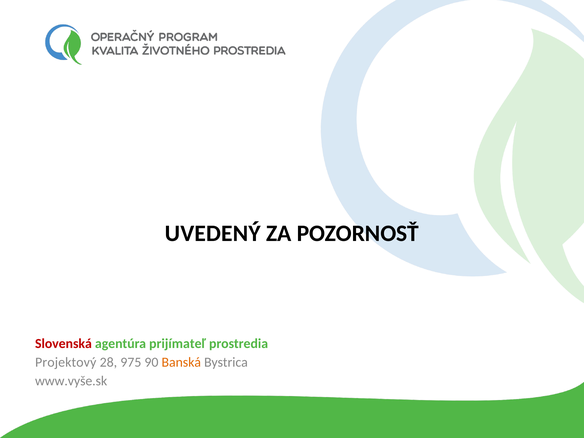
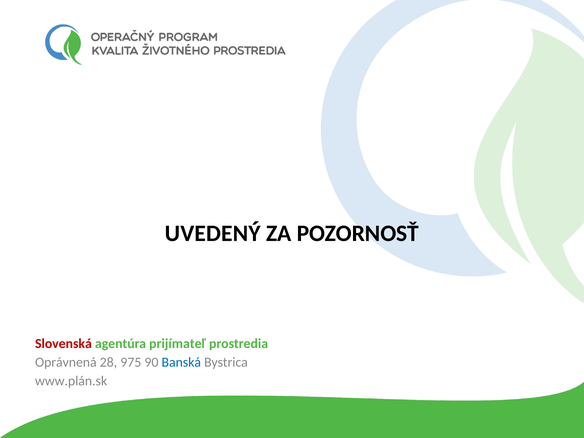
Projektový: Projektový -> Oprávnená (66, 362)
Banská colour: orange -> blue (181, 362)
www.vyše.sk: www.vyše.sk -> www.plán.sk (71, 381)
